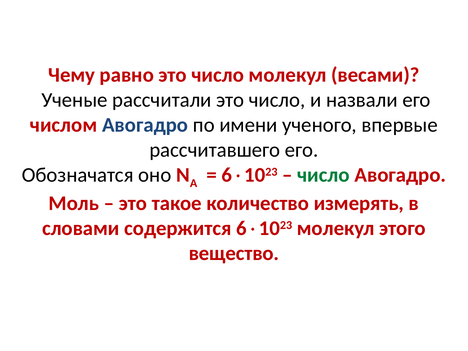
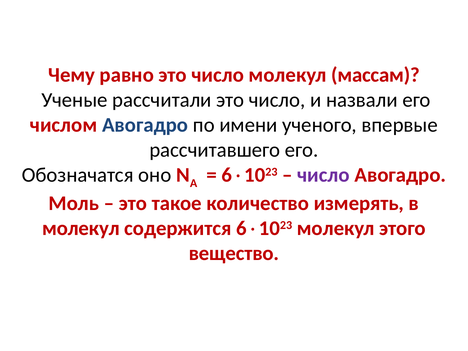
весами: весами -> массам (375, 75)
число colour: green -> purple (323, 175)
словами: словами -> молекул (81, 228)
